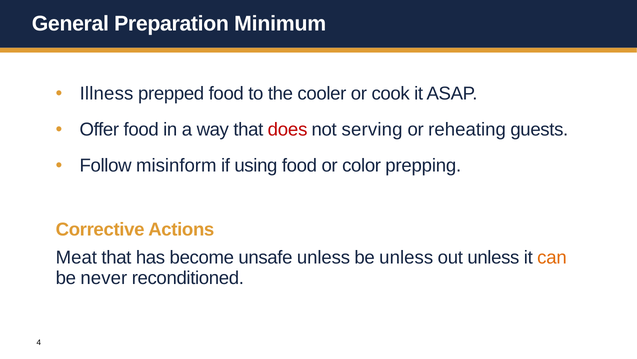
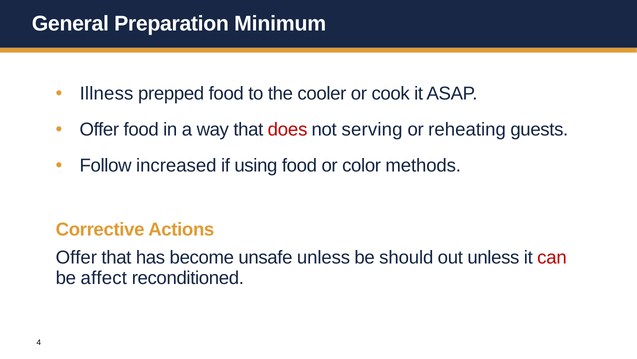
misinform: misinform -> increased (176, 165)
prepping: prepping -> methods (423, 165)
Meat: Meat -> Offer (76, 257)
be unless: unless -> should (406, 257)
can colour: orange -> red (552, 257)
never: never -> affect (104, 277)
